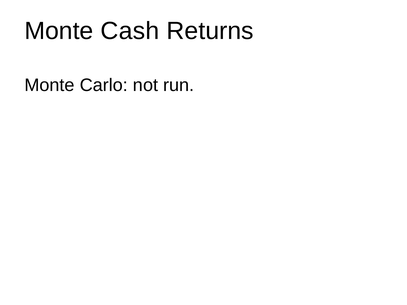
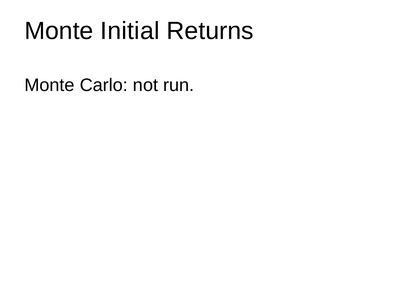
Cash: Cash -> Initial (130, 31)
